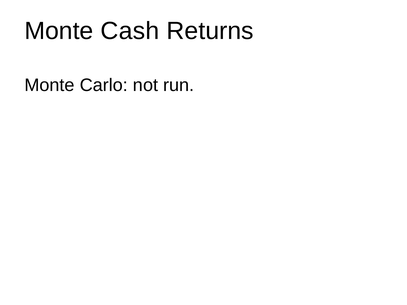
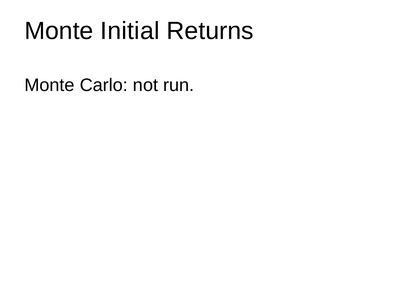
Cash: Cash -> Initial (130, 31)
